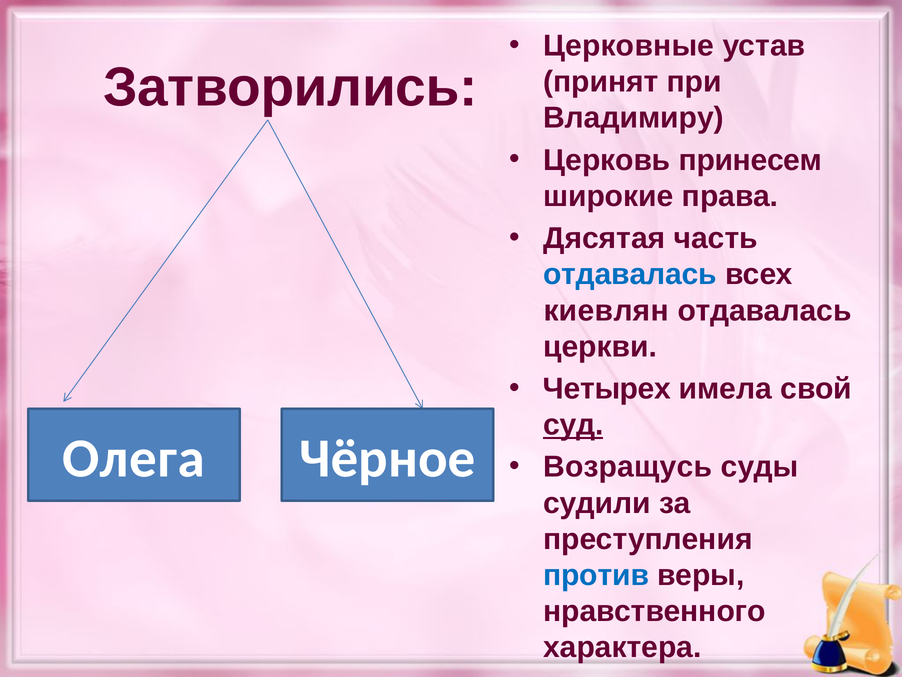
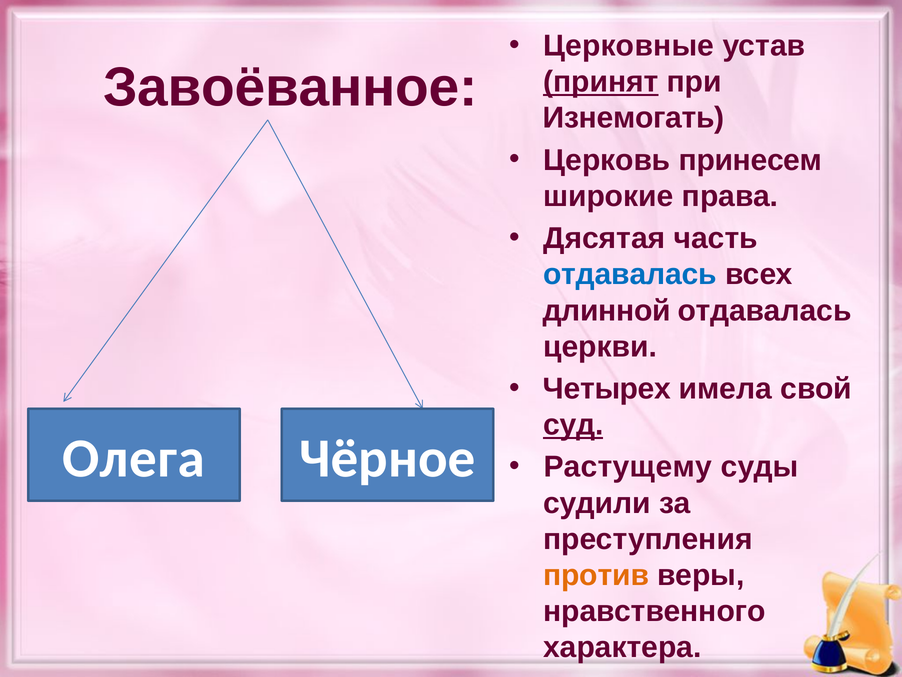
Затворились: Затворились -> Завоёванное (290, 87)
принят underline: none -> present (601, 82)
Владимиру: Владимиру -> Изнемогать (634, 118)
киевлян: киевлян -> длинной (607, 310)
Возращусь: Возращусь -> Растущему (628, 467)
против colour: blue -> orange (596, 575)
